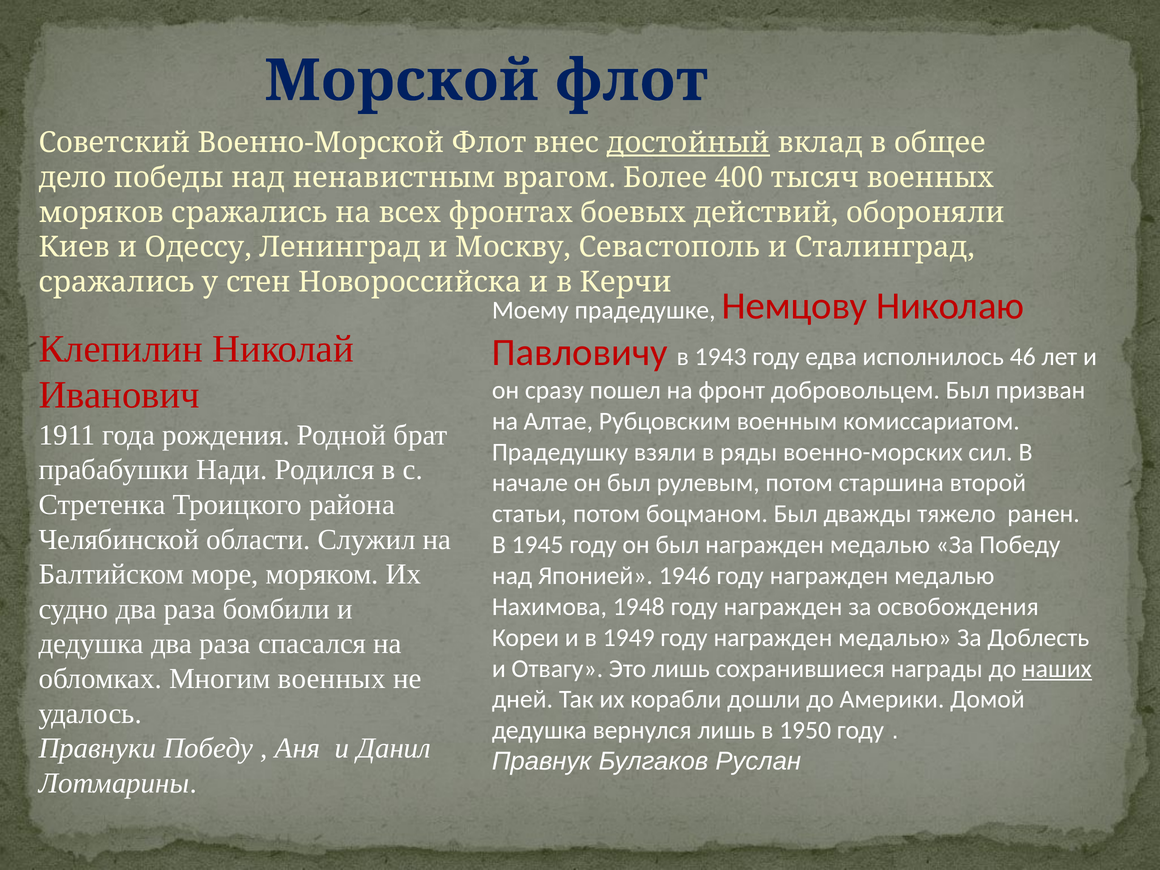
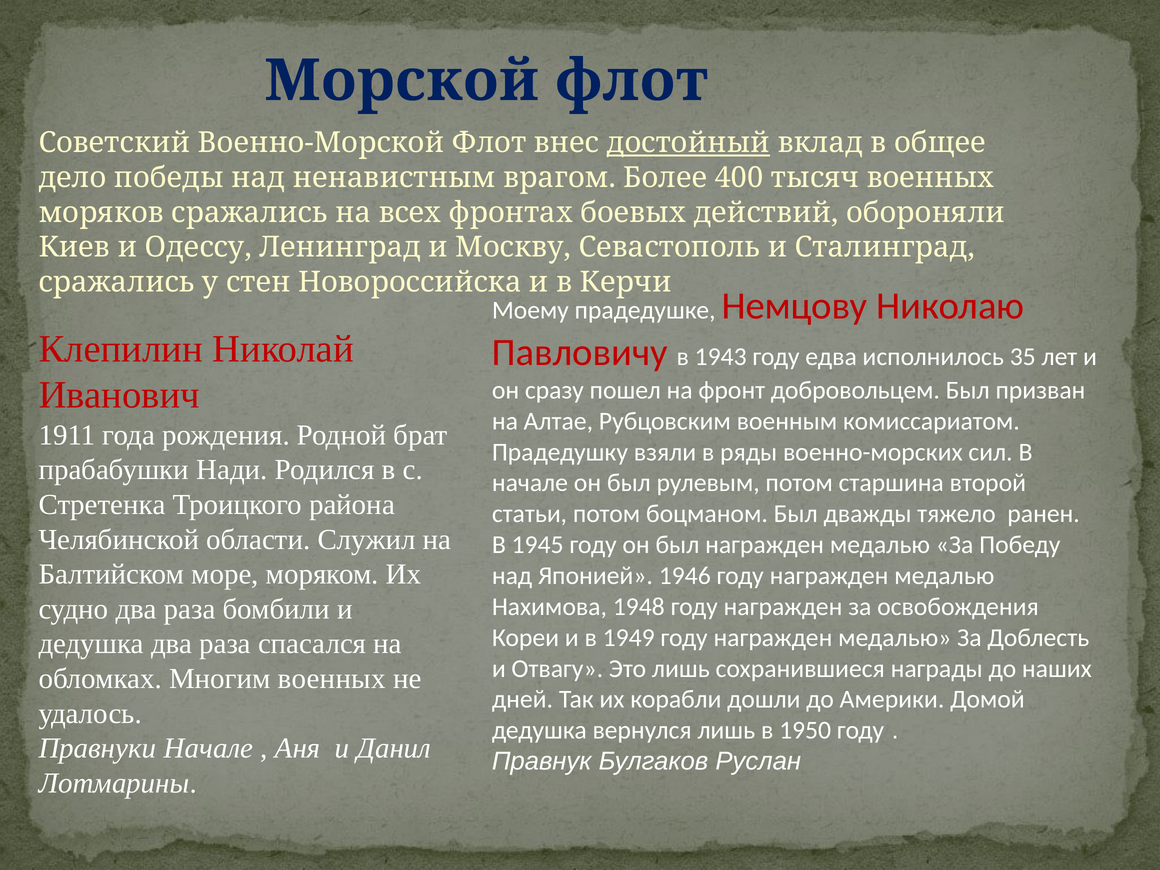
46: 46 -> 35 (1023, 357)
наших underline: present -> none (1057, 669)
Правнуки Победу: Победу -> Начале (208, 748)
